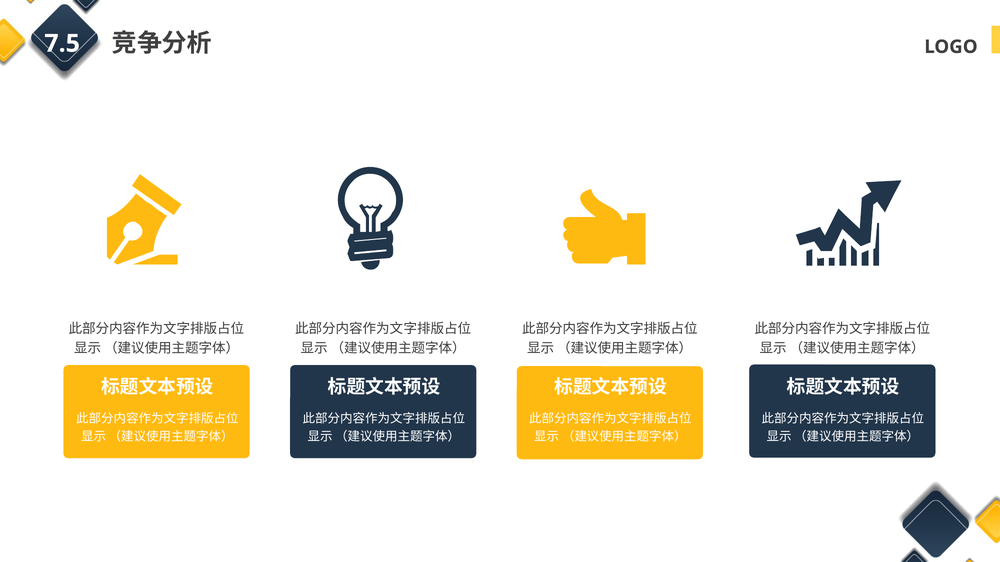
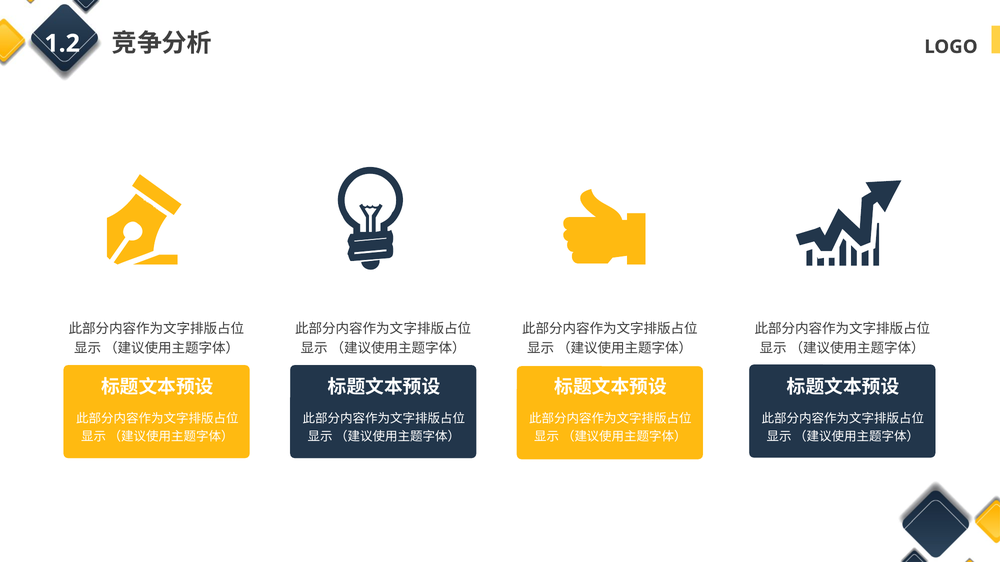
7.5: 7.5 -> 1.2 (62, 44)
